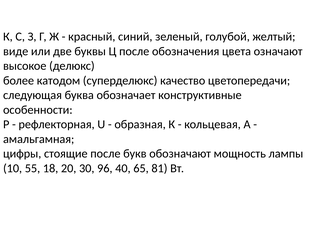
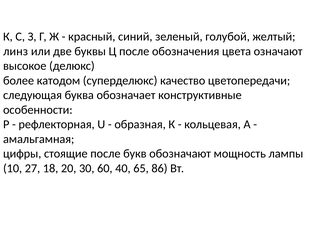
виде: виде -> линз (16, 51)
55: 55 -> 27 (32, 168)
96: 96 -> 60 (105, 168)
81: 81 -> 86 (159, 168)
